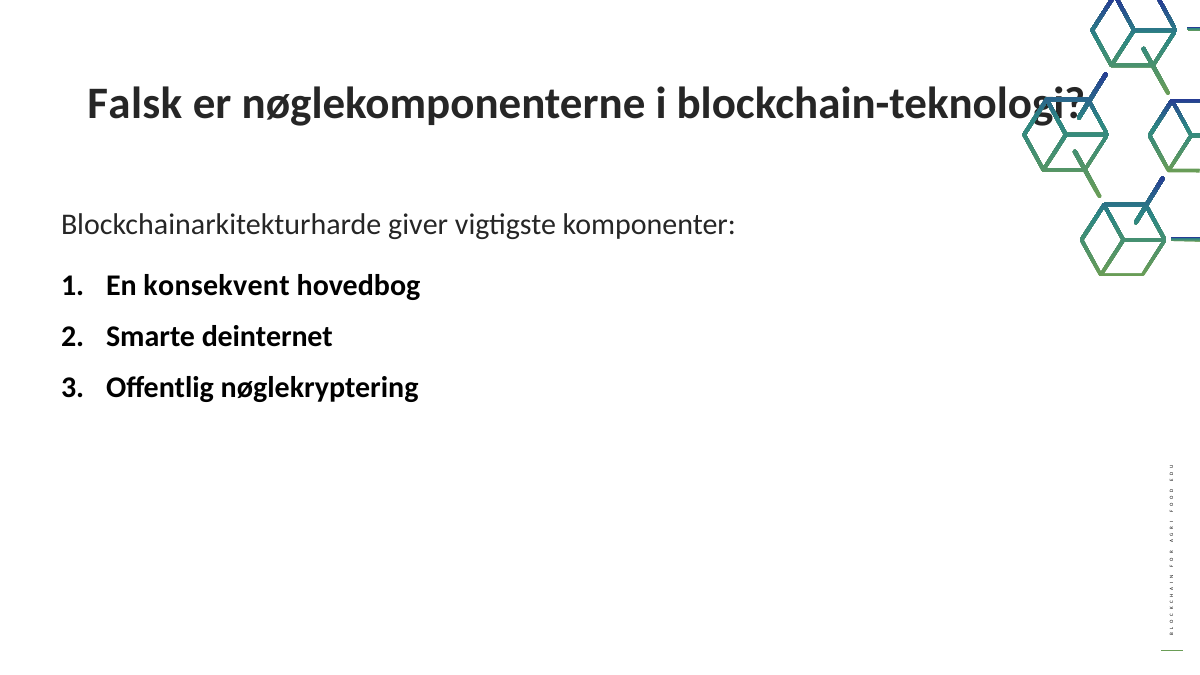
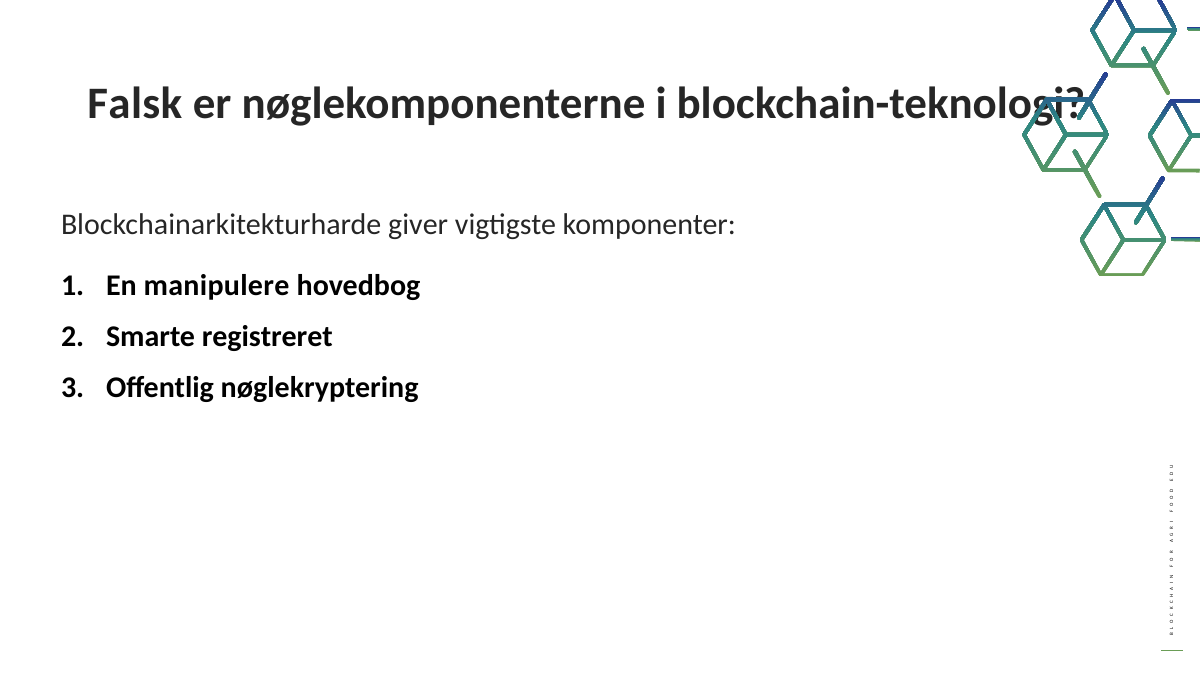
konsekvent: konsekvent -> manipulere (217, 286)
deinternet: deinternet -> registreret (267, 337)
